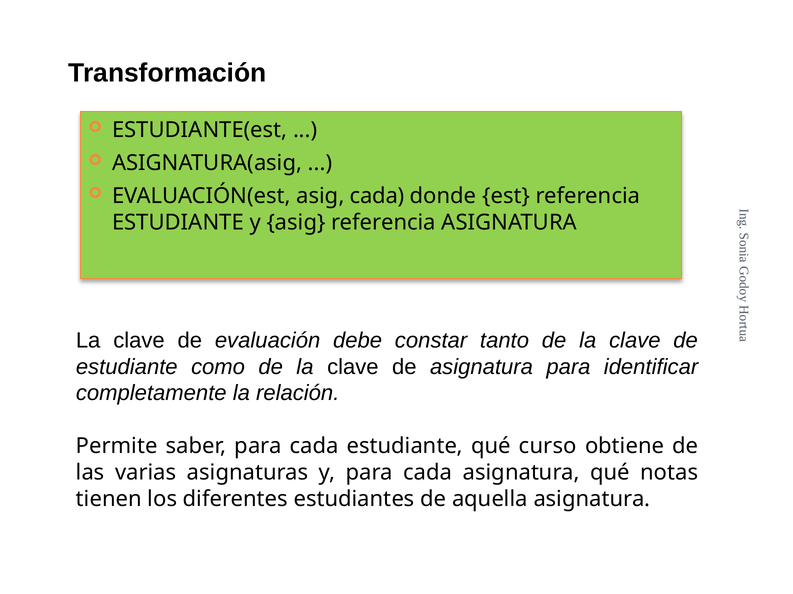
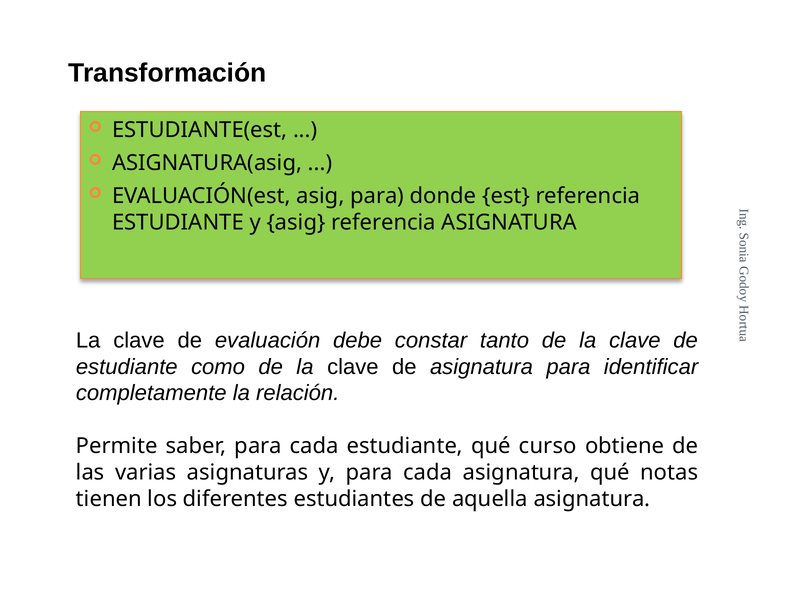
asig cada: cada -> para (377, 196)
